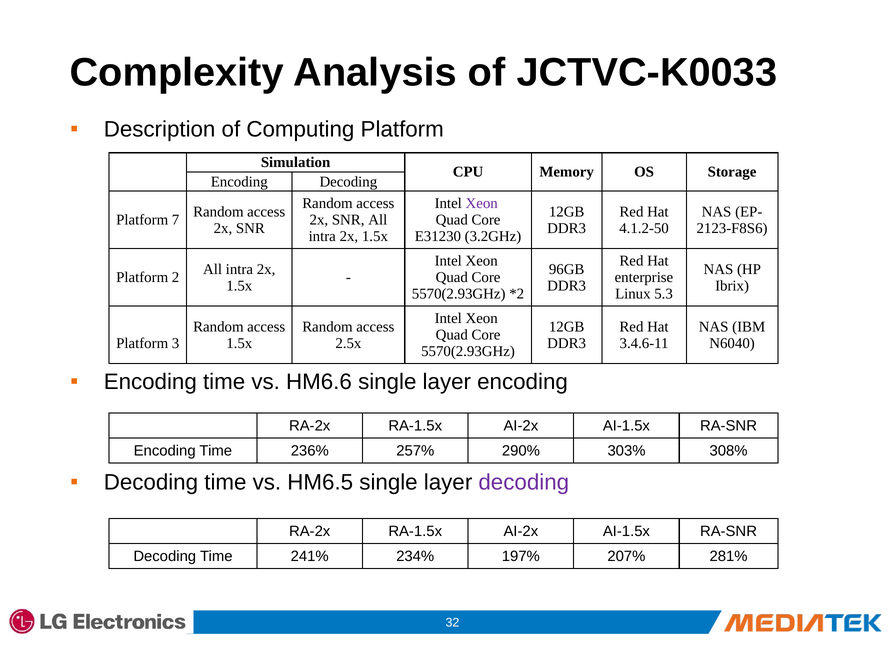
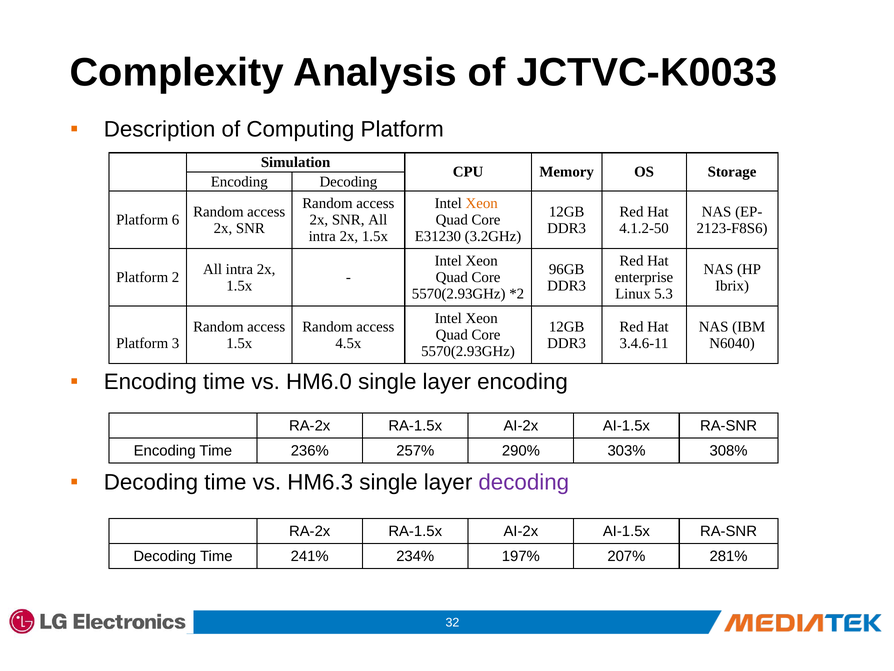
Xeon colour: purple -> orange (482, 203)
7: 7 -> 6 (176, 220)
2.5x: 2.5x -> 4.5x (348, 343)
HM6.6: HM6.6 -> HM6.0 (319, 382)
HM6.5: HM6.5 -> HM6.3 (320, 482)
